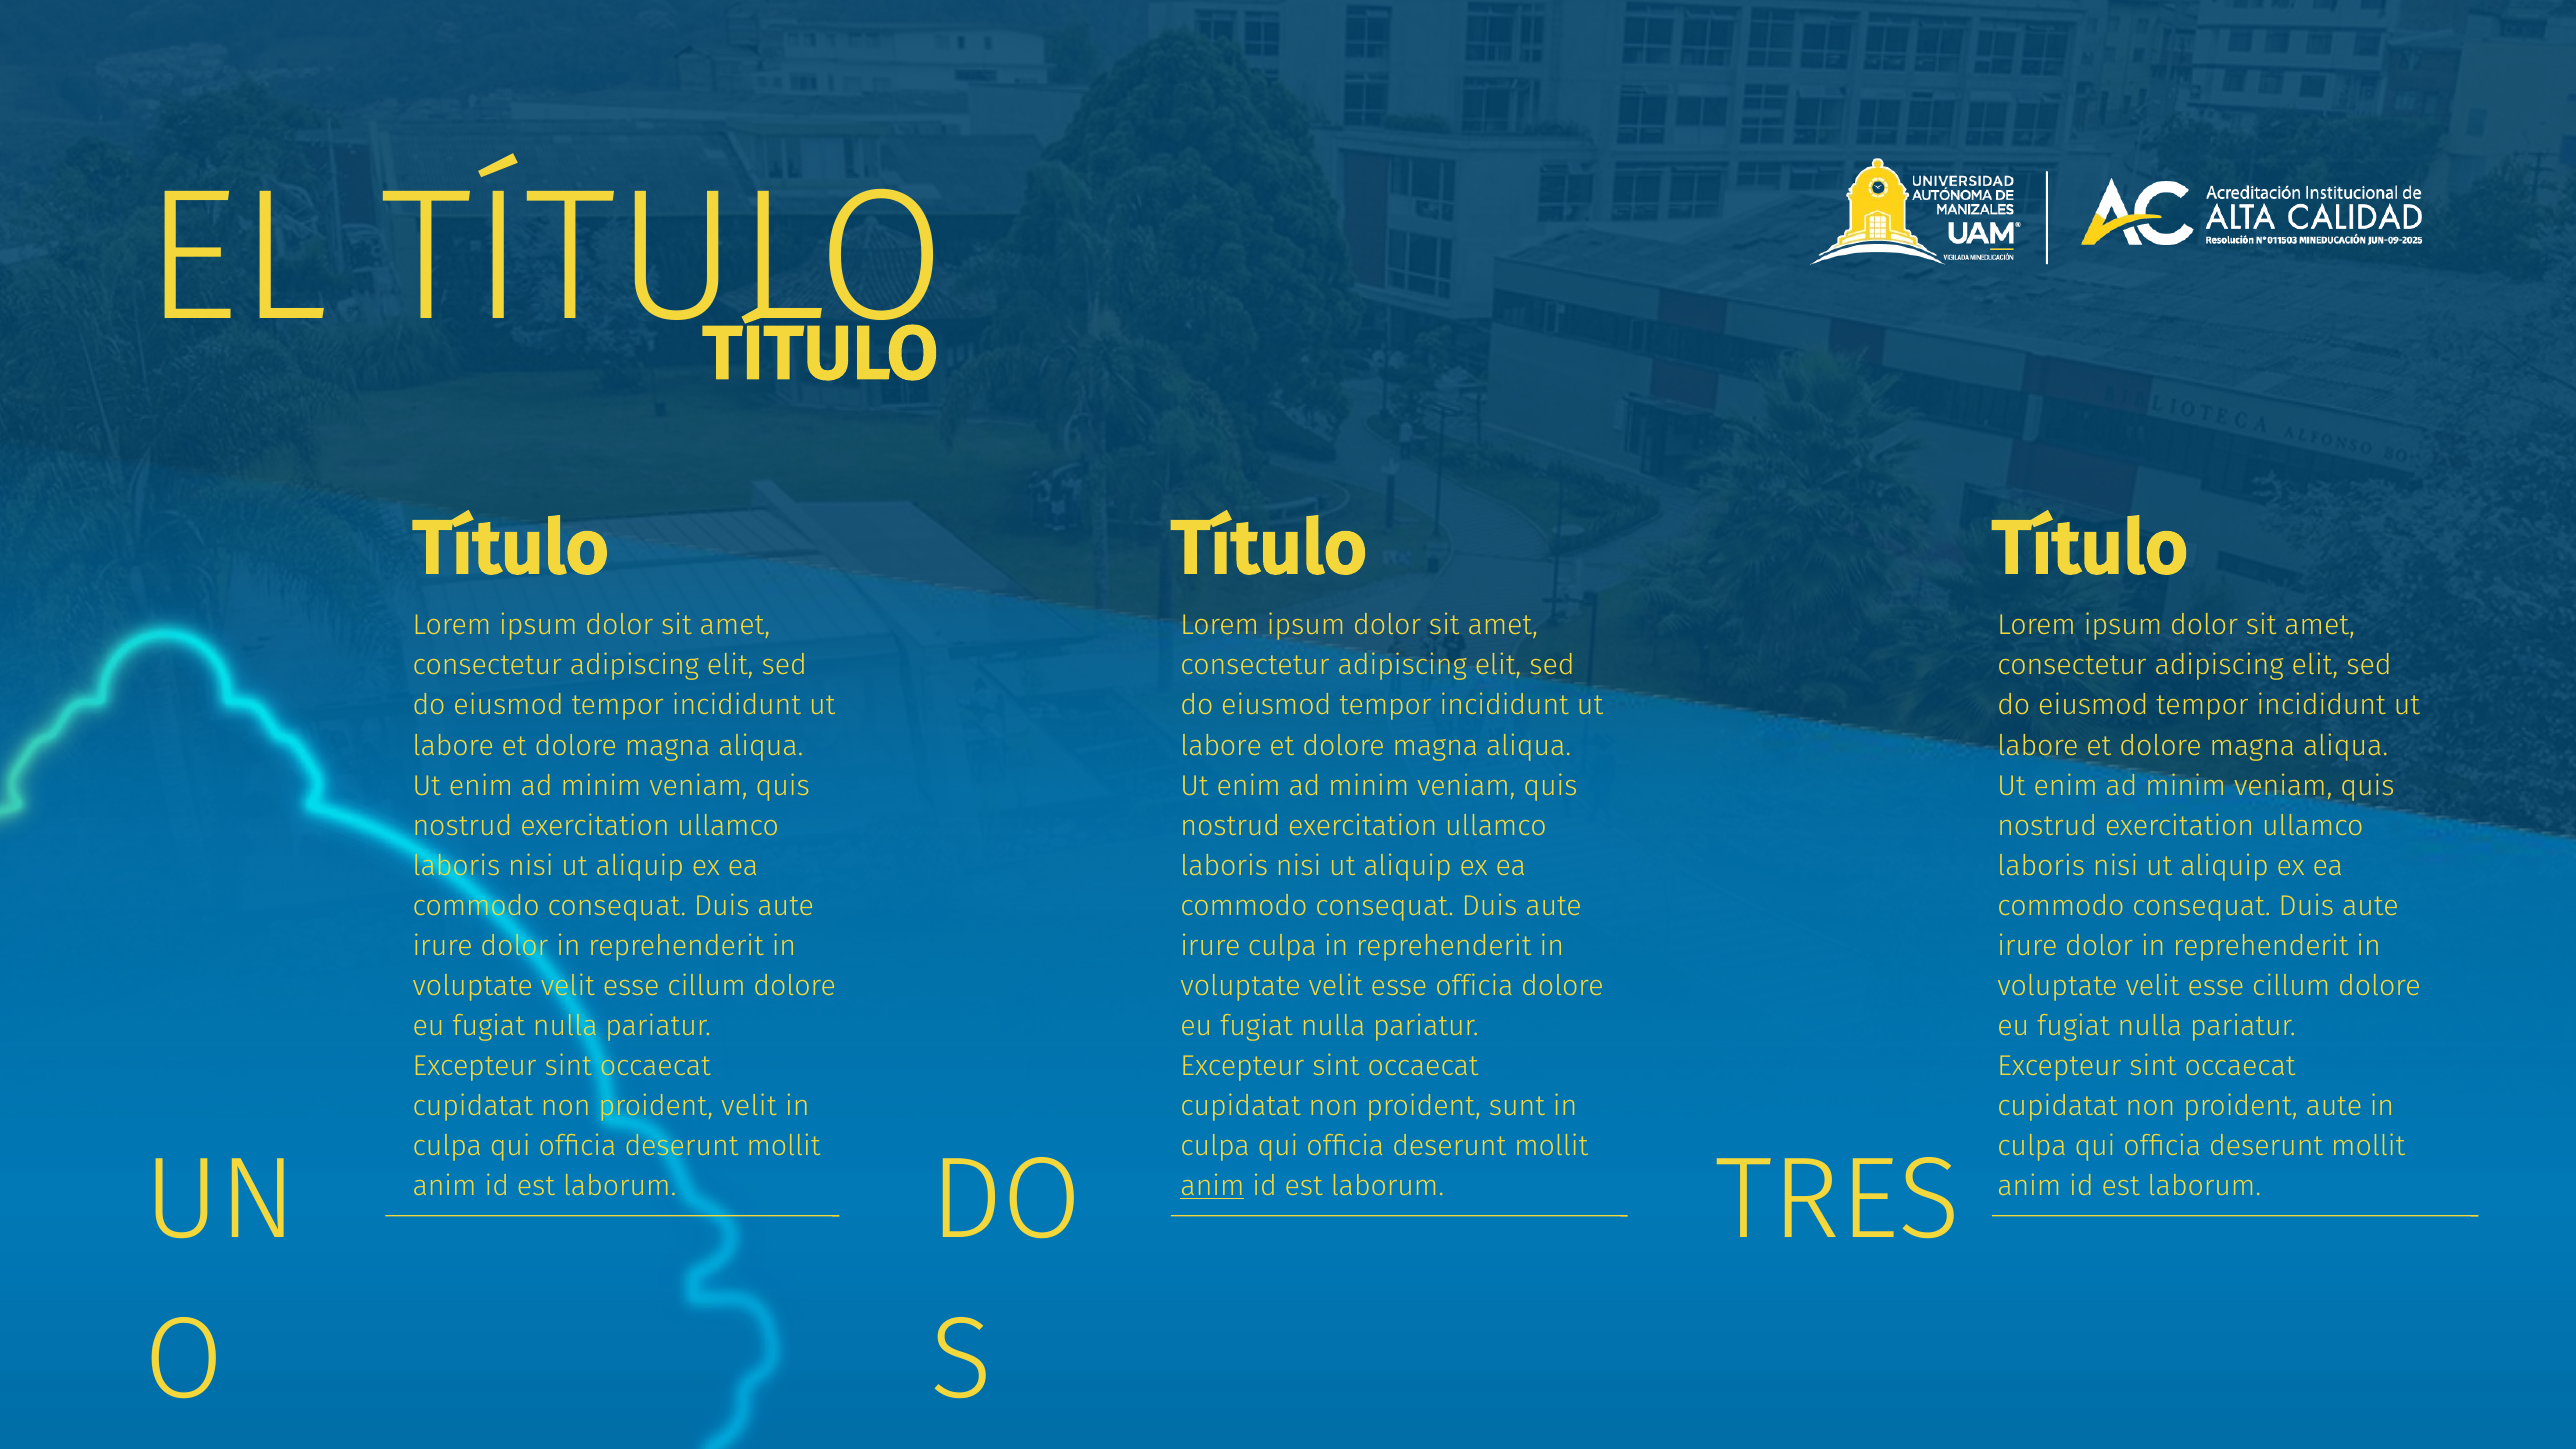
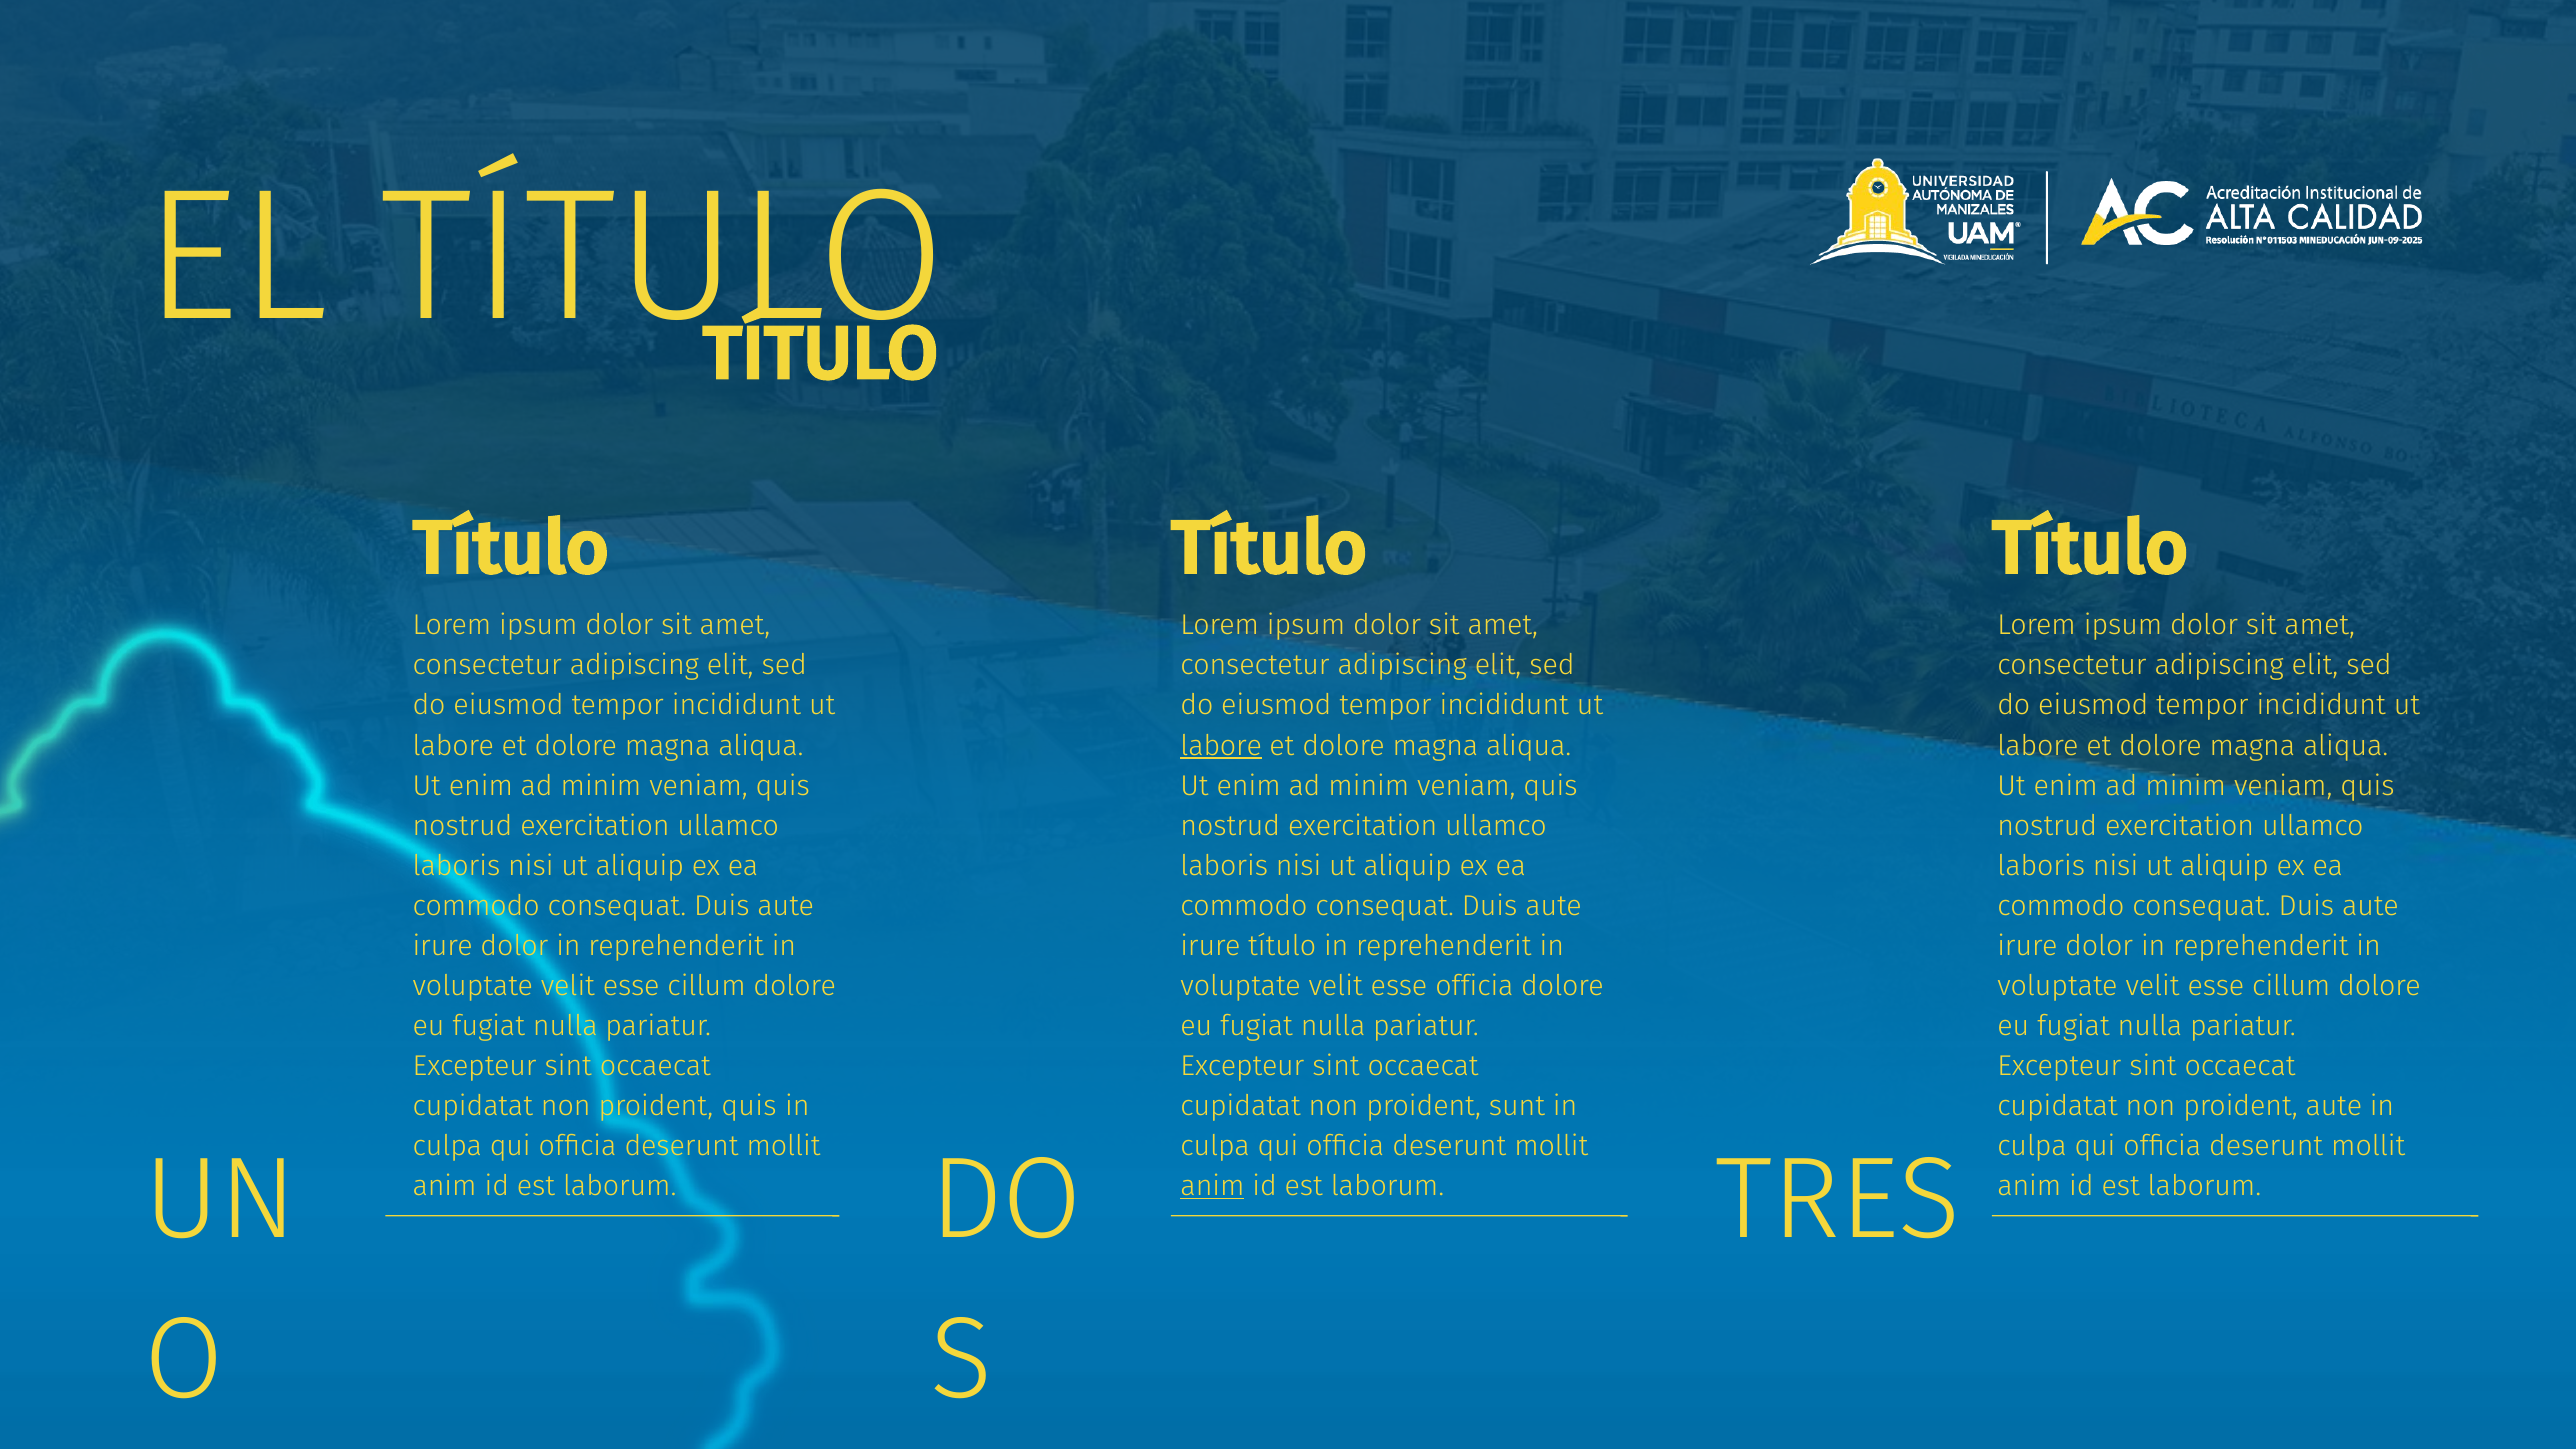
labore underline: none -> present (1221, 746)
irure culpa: culpa -> título (1282, 946)
proident velit: velit -> quis (749, 1106)
